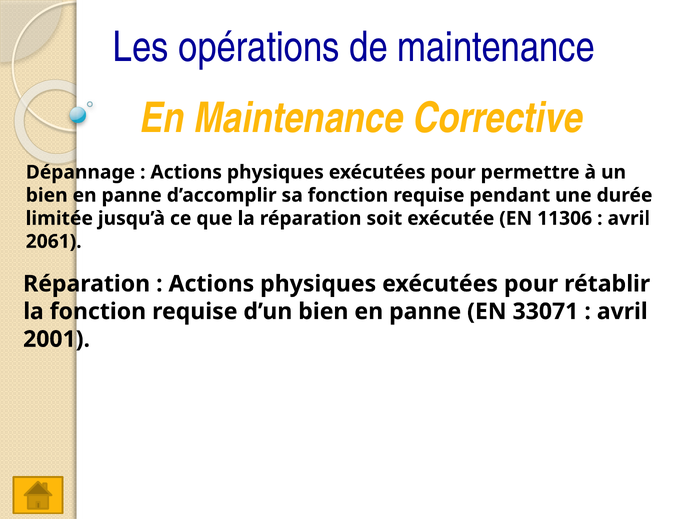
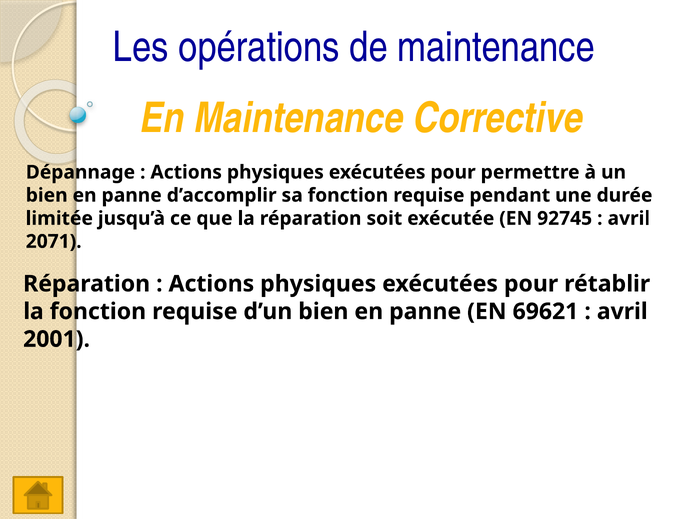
11306: 11306 -> 92745 (565, 218)
2061: 2061 -> 2071 (54, 241)
33071: 33071 -> 69621 (545, 311)
